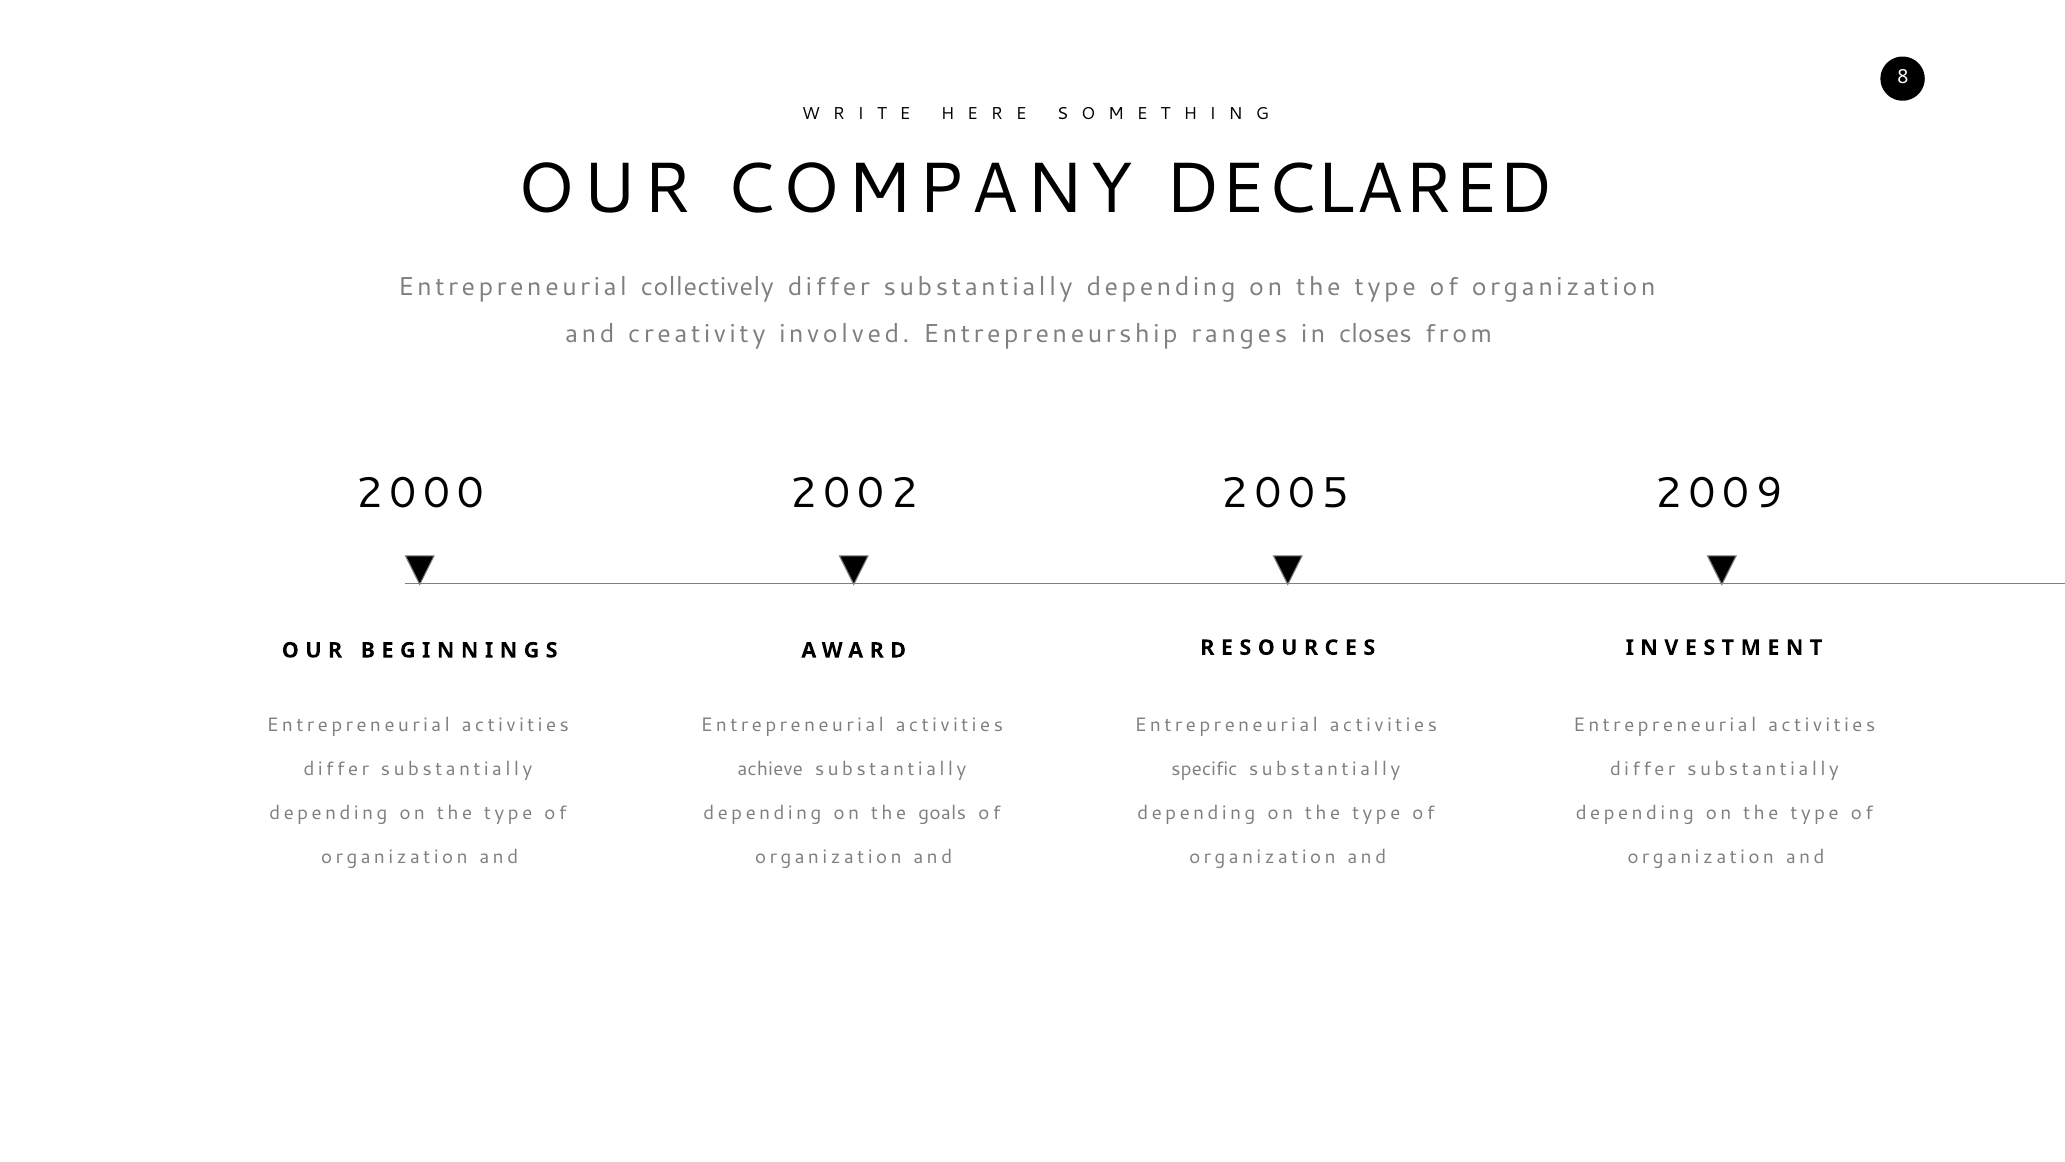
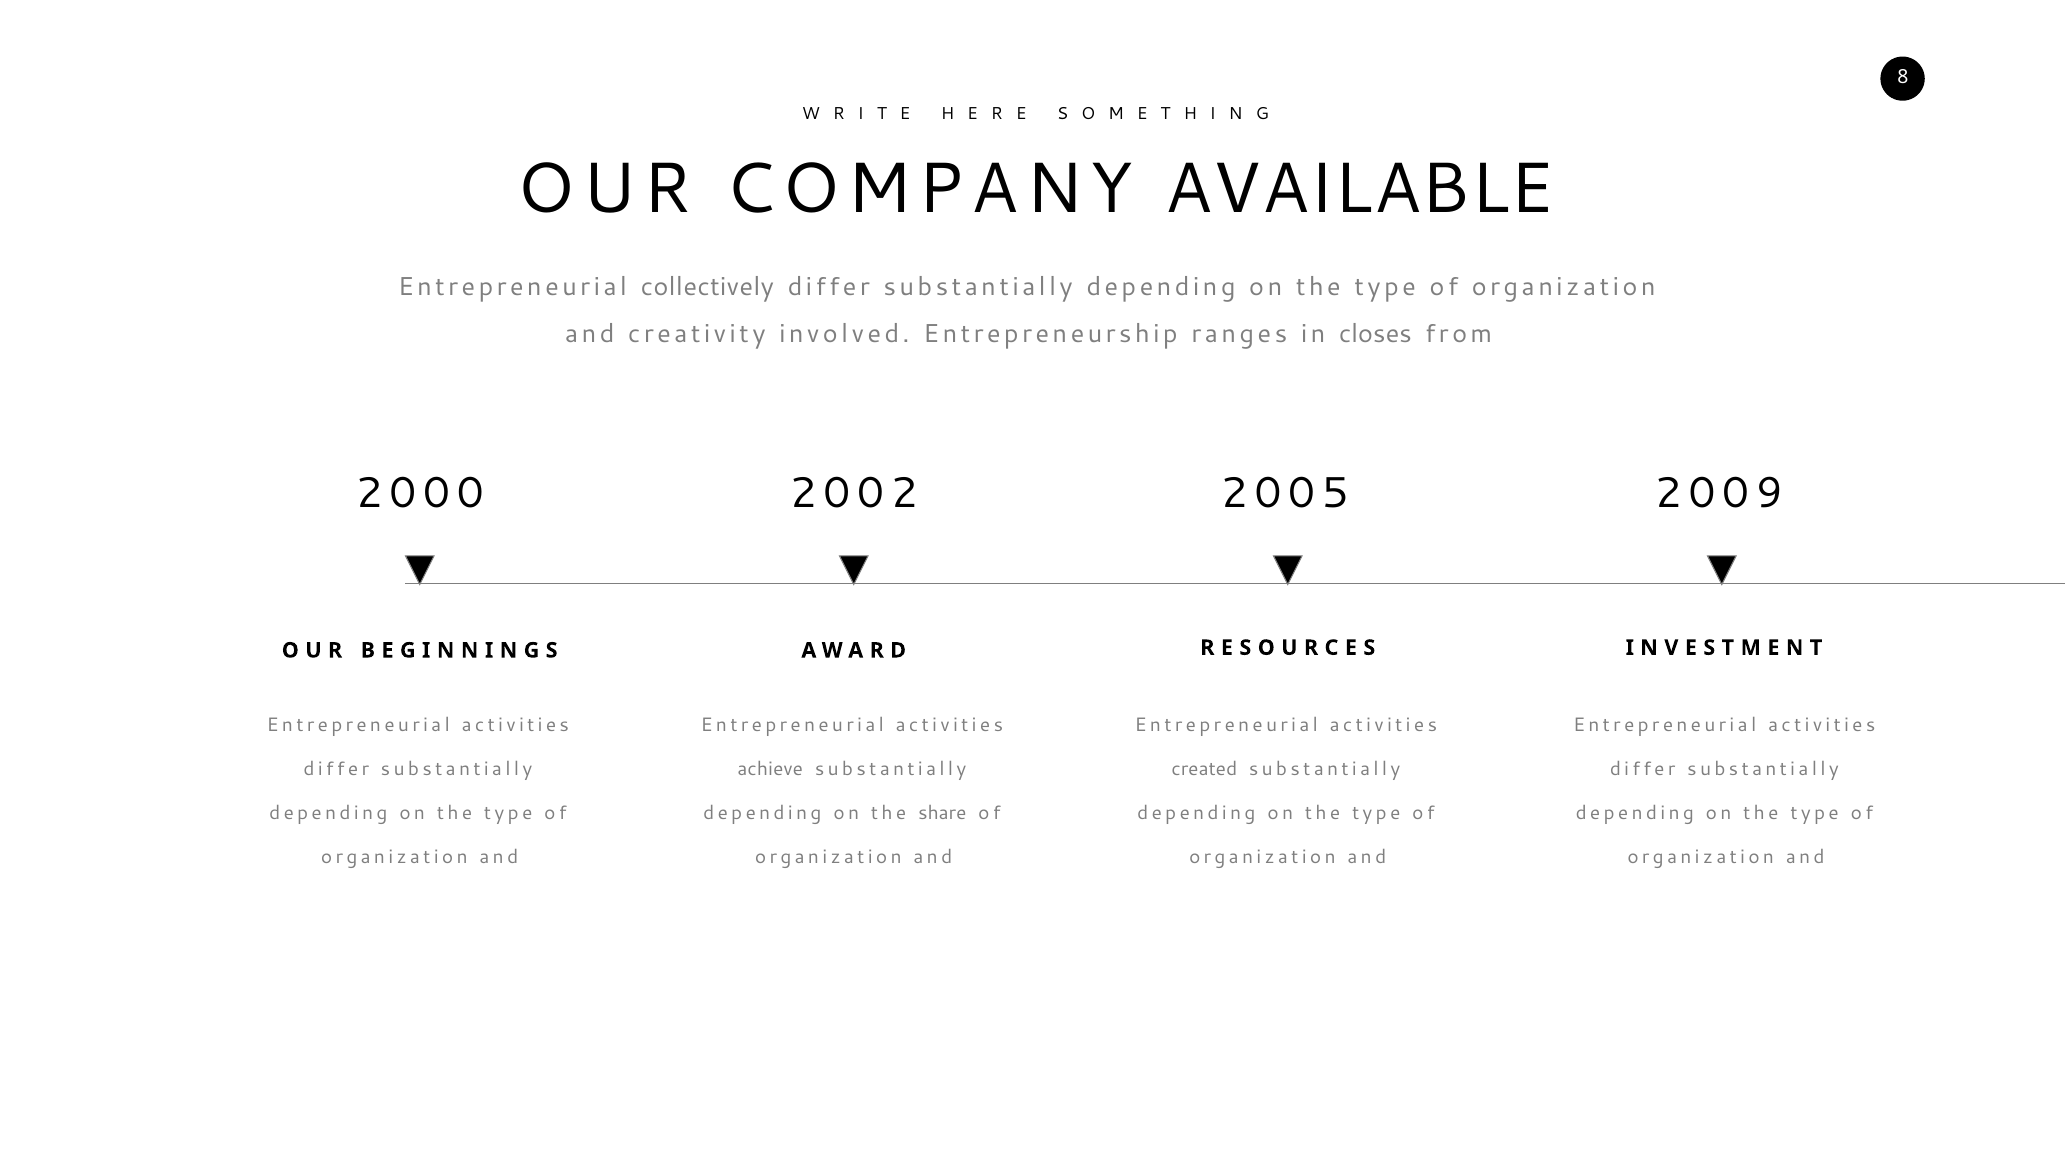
DECLARED: DECLARED -> AVAILABLE (1359, 189)
specific: specific -> created (1204, 769)
goals: goals -> share (942, 813)
